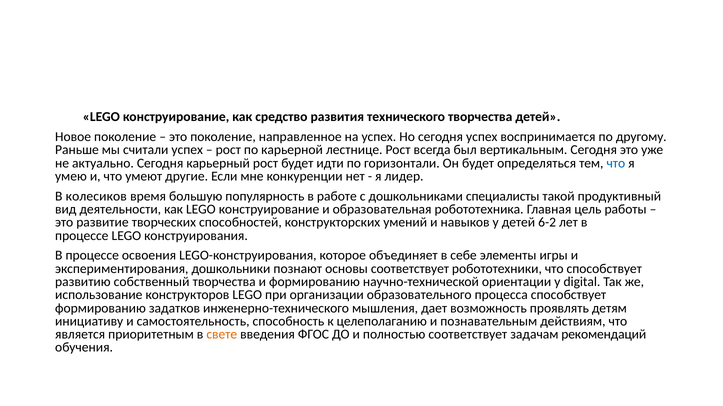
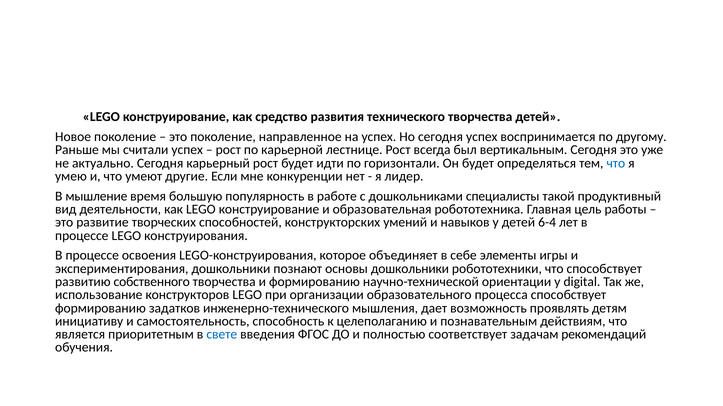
колесиков: колесиков -> мышление (96, 196)
6-2: 6-2 -> 6-4 (547, 223)
основы соответствует: соответствует -> дошкольники (410, 269)
собственный: собственный -> собственного (152, 282)
свете colour: orange -> blue (222, 335)
